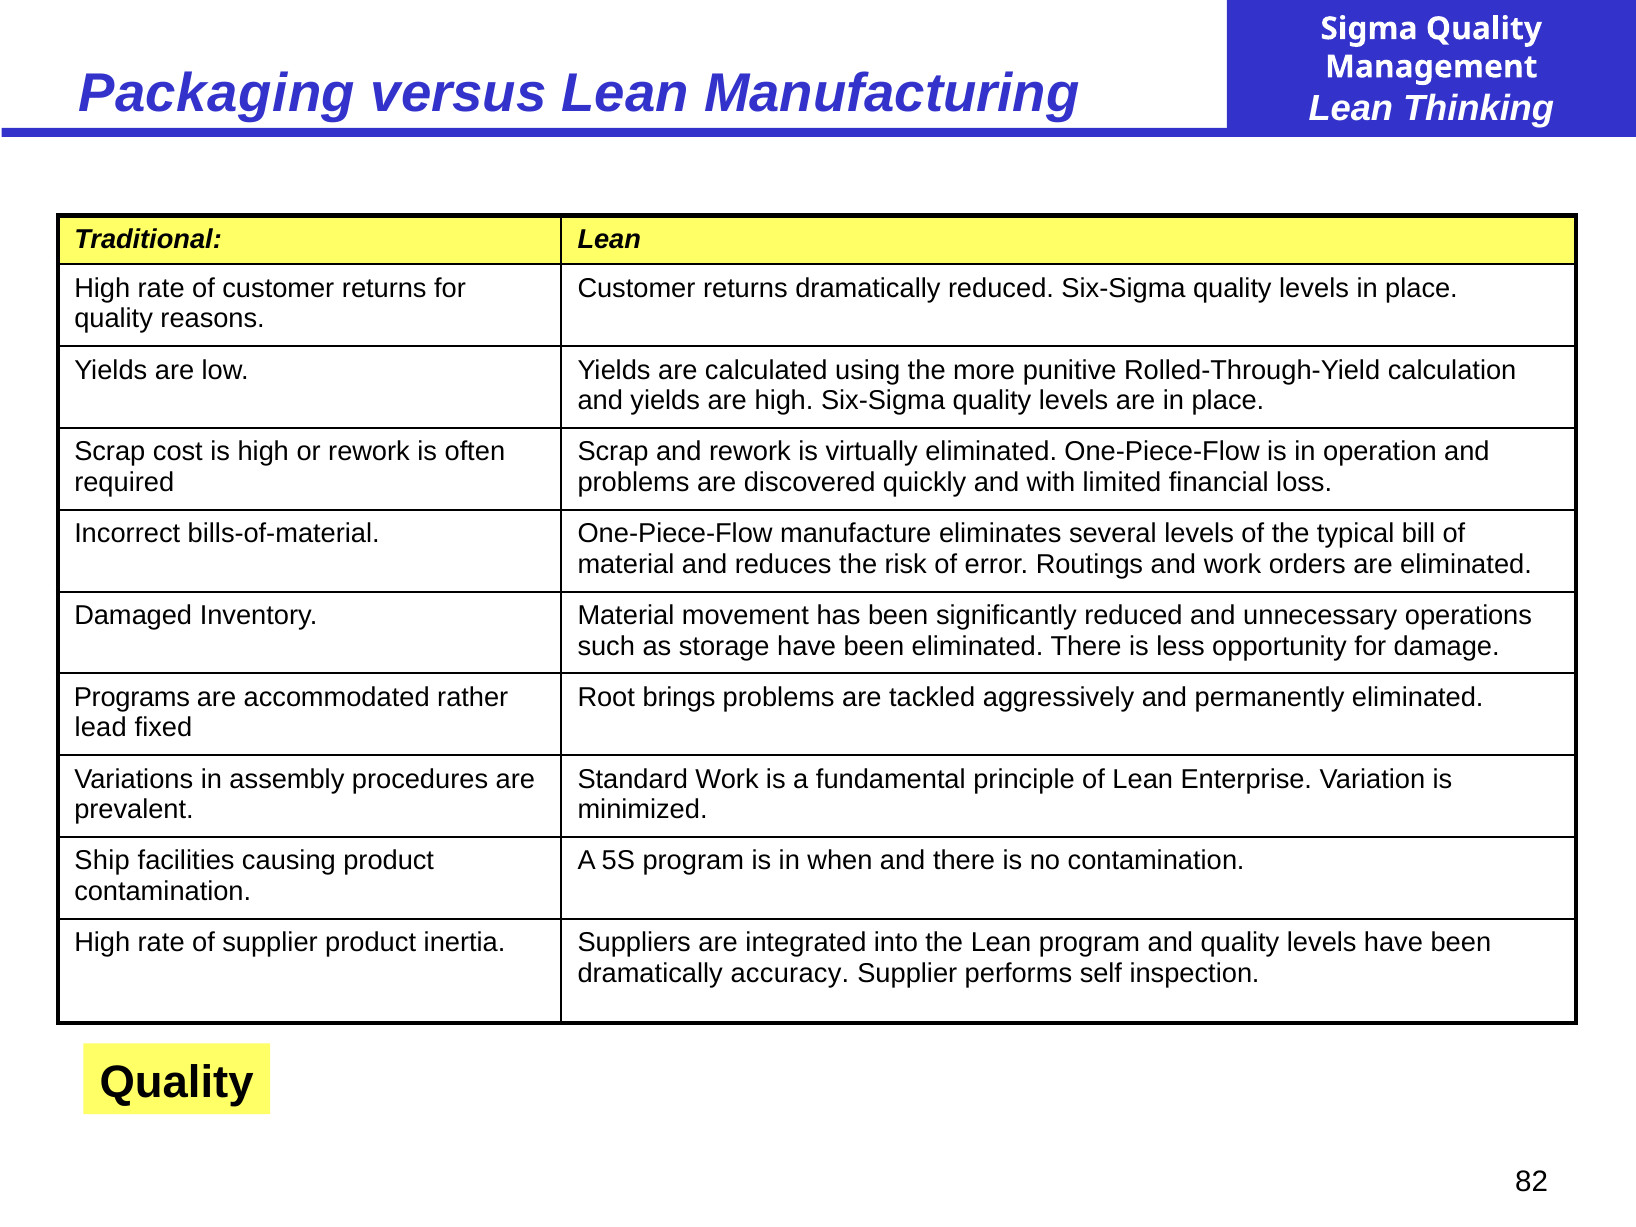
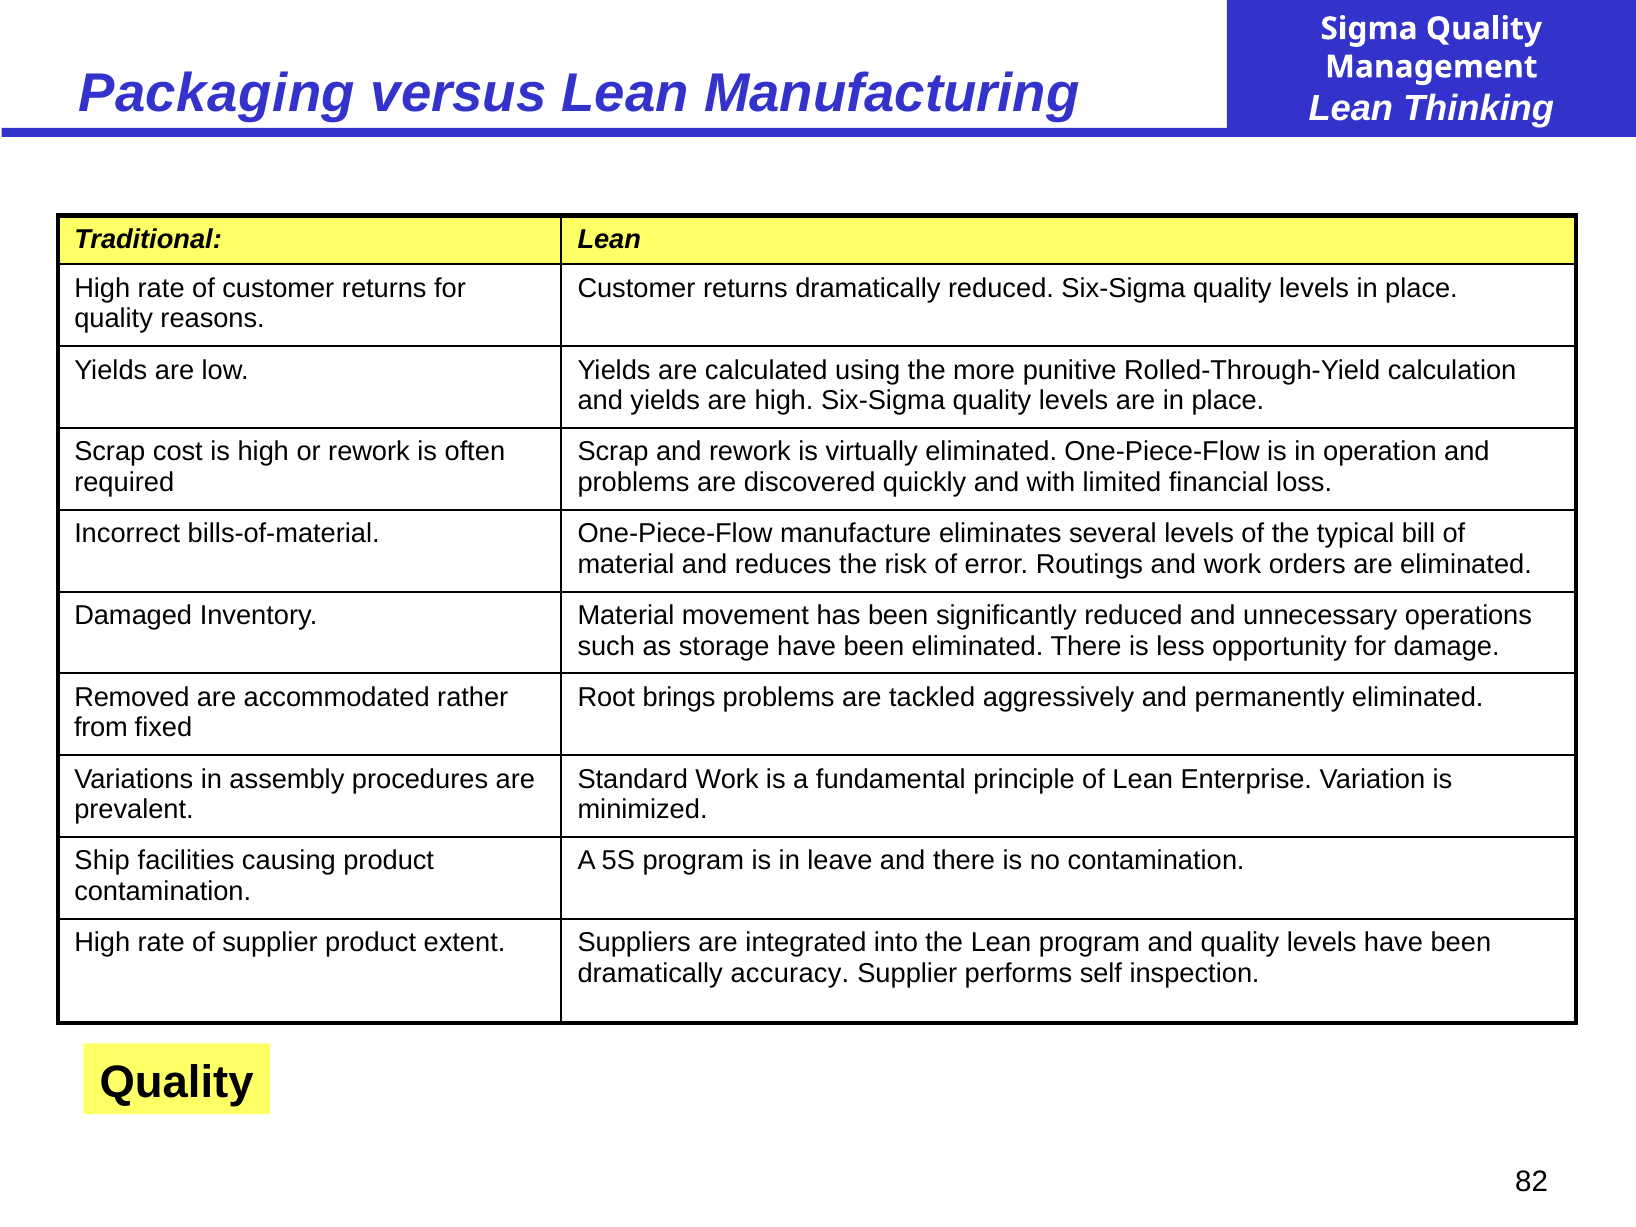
Programs: Programs -> Removed (132, 697)
lead: lead -> from (101, 728)
when: when -> leave (840, 861)
inertia: inertia -> extent (465, 943)
